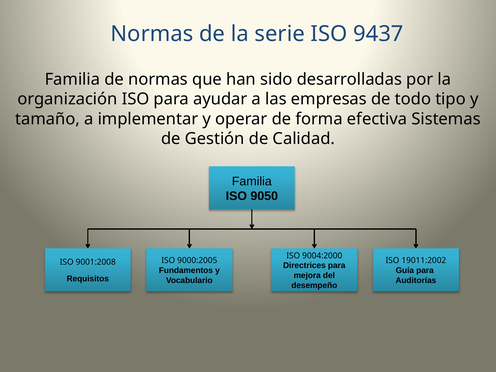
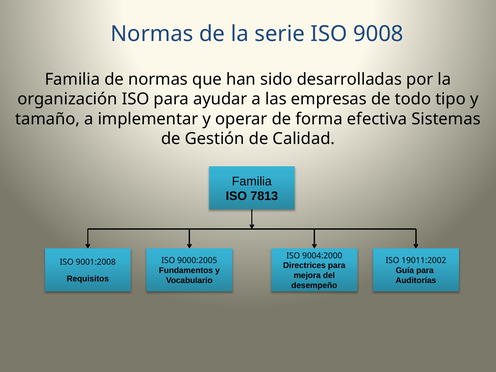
9437: 9437 -> 9008 (378, 34)
9050: 9050 -> 7813 (264, 196)
